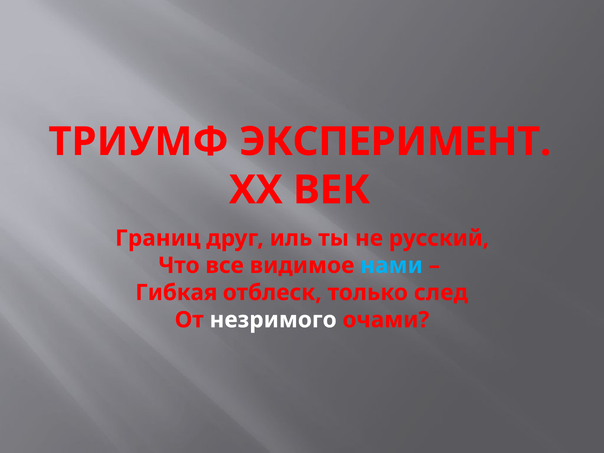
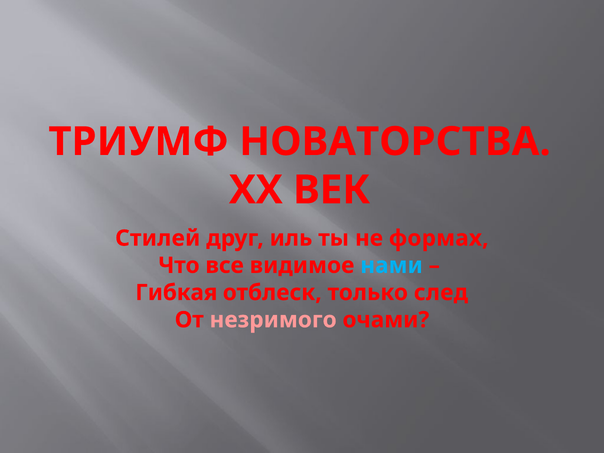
ЭКСПЕРИМЕНТ: ЭКСПЕРИМЕНТ -> НОВАТОРСТВА (395, 142)
Границ: Границ -> Стилей (158, 238)
русский: русский -> формах (439, 238)
незримого colour: white -> pink (273, 320)
